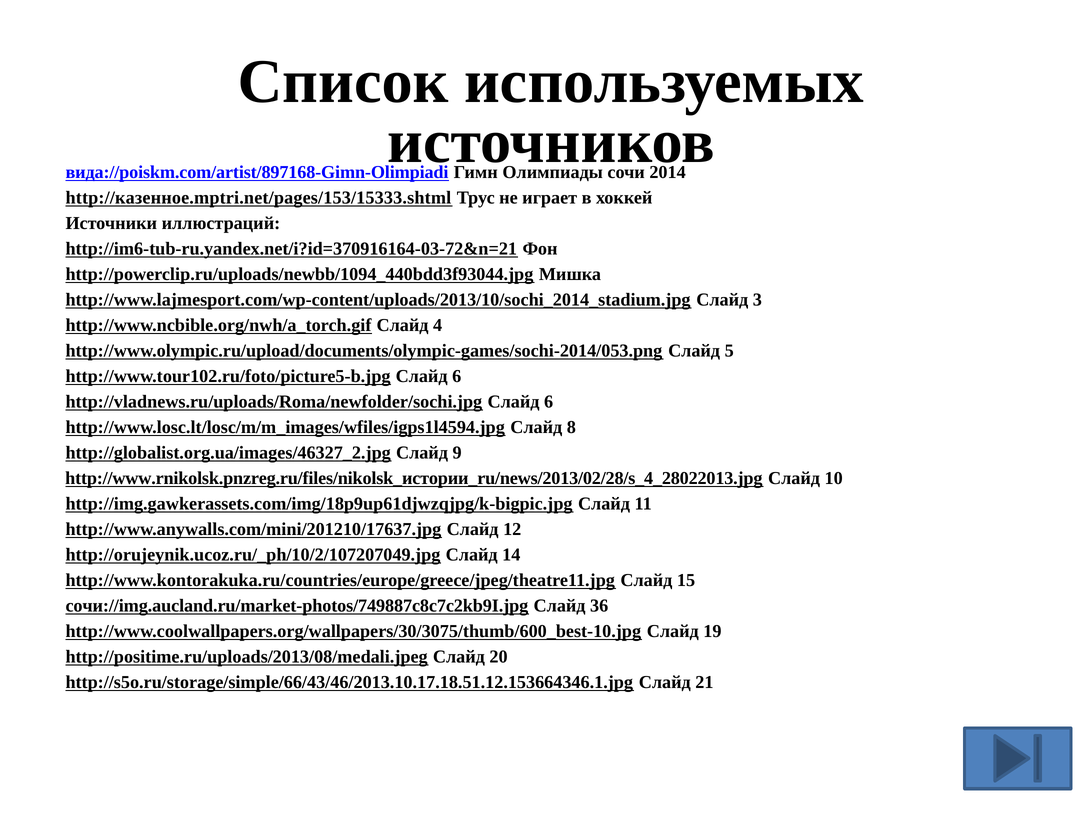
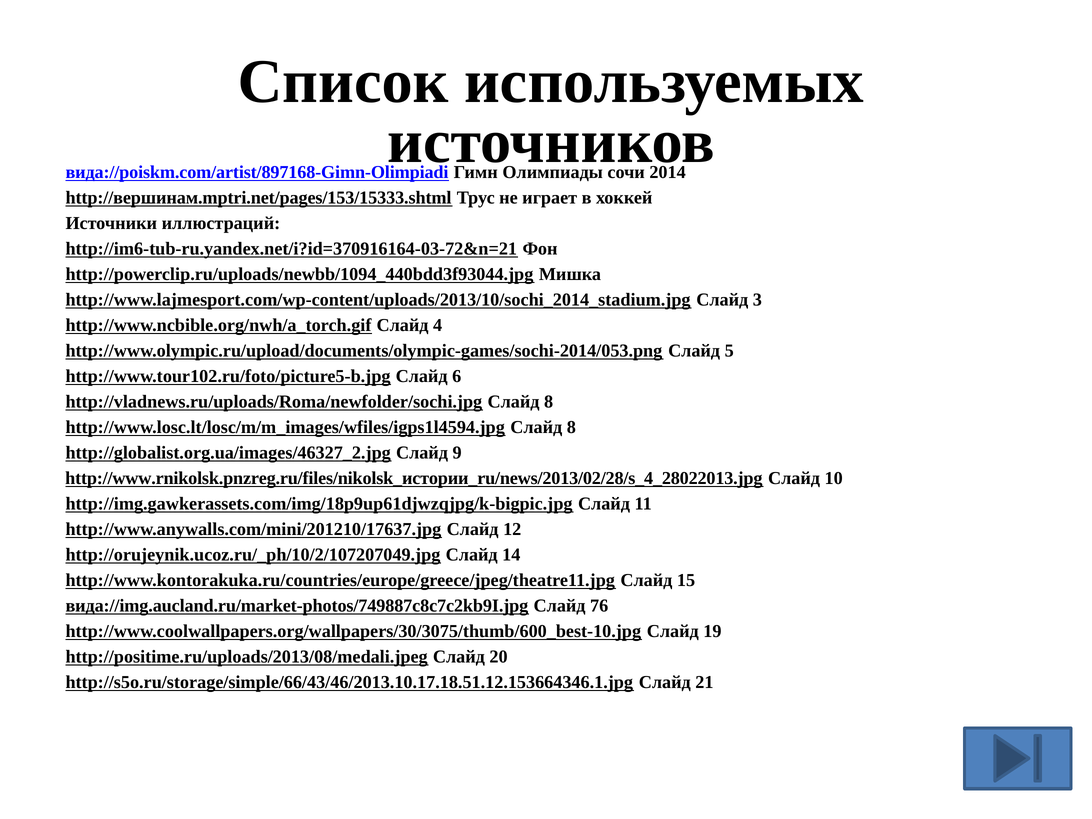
http://казенное.mptri.net/pages/153/15333.shtml: http://казенное.mptri.net/pages/153/15333.shtml -> http://вершинам.mptri.net/pages/153/15333.shtml (259, 198)
http://vladnews.ru/uploads/Roma/newfolder/sochi.jpg Слайд 6: 6 -> 8 (549, 402)
сочи://img.aucland.ru/market-photos/749887c8c7c2kb9I.jpg: сочи://img.aucland.ru/market-photos/749887c8c7c2kb9I.jpg -> вида://img.aucland.ru/market-photos/749887c8c7c2kb9I.jpg (297, 606)
36: 36 -> 76 (599, 606)
